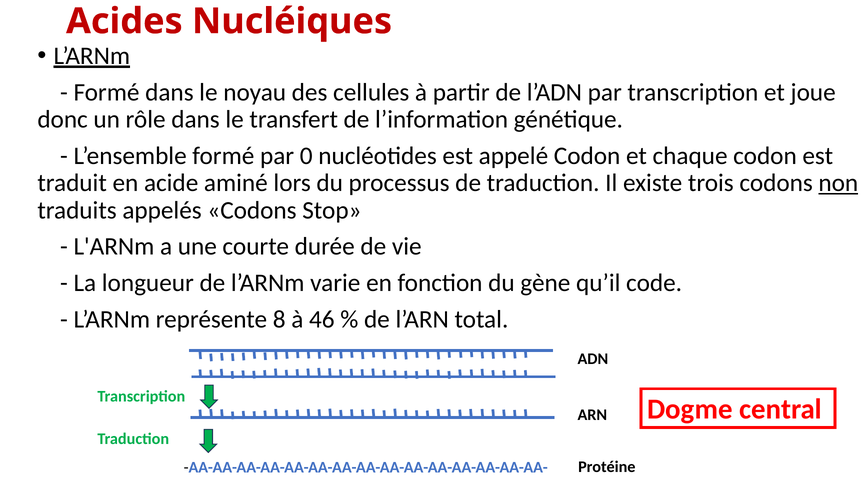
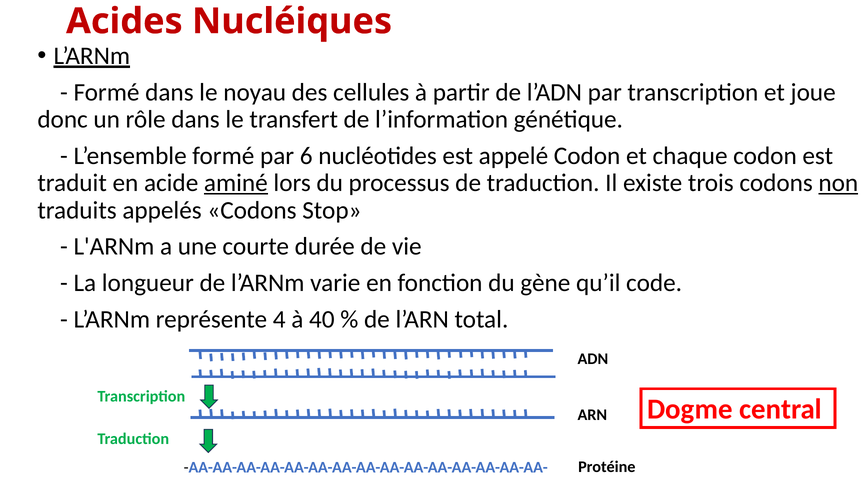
0: 0 -> 6 (306, 156)
aminé underline: none -> present (236, 183)
8: 8 -> 4 (279, 319)
46: 46 -> 40 (322, 319)
